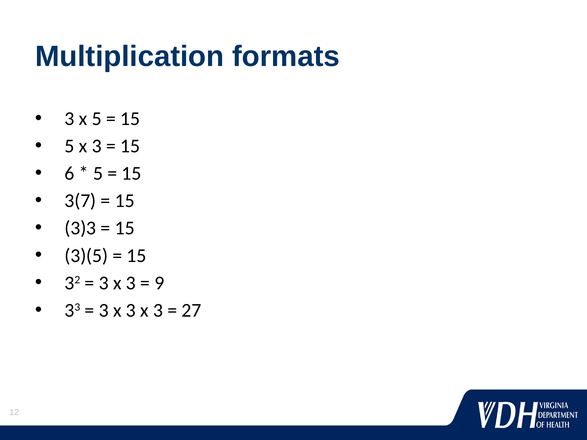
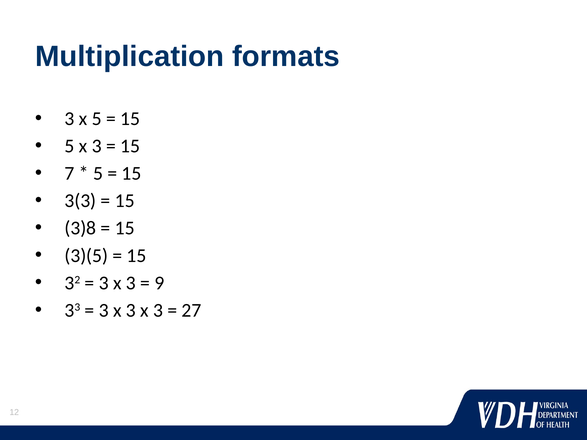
6: 6 -> 7 (70, 174)
3(7: 3(7 -> 3(3 (80, 201)
3)3: 3)3 -> 3)8 (80, 228)
